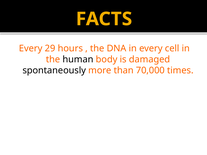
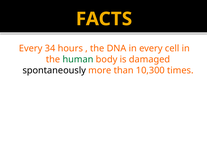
29: 29 -> 34 (50, 48)
human colour: black -> green (78, 59)
70,000: 70,000 -> 10,300 (150, 71)
